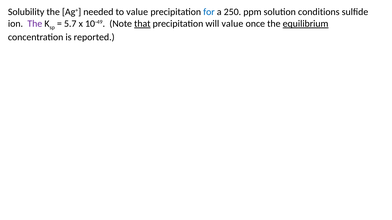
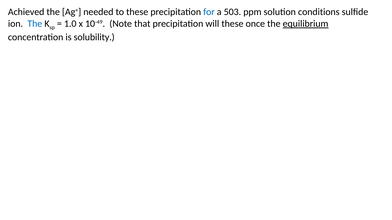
Solubility: Solubility -> Achieved (26, 12)
to value: value -> these (137, 12)
250: 250 -> 503 (232, 12)
The colour: purple -> blue (35, 24)
5.7: 5.7 -> 1.0 (70, 24)
that underline: present -> none (142, 24)
will value: value -> these (232, 24)
reported: reported -> solubility (94, 37)
